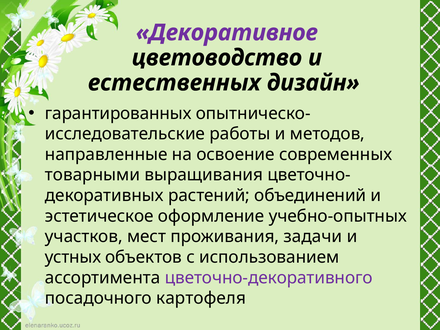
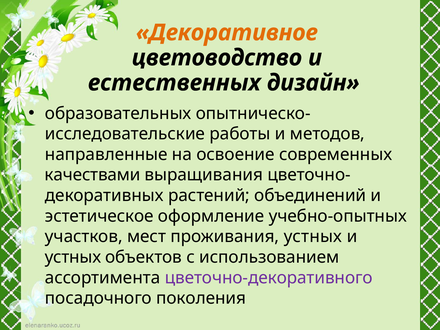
Декоративное colour: purple -> orange (227, 33)
гарантированных: гарантированных -> образовательных (118, 113)
товарными: товарными -> качествами (93, 175)
проживания задачи: задачи -> устных (313, 237)
картофеля: картофеля -> поколения (201, 298)
